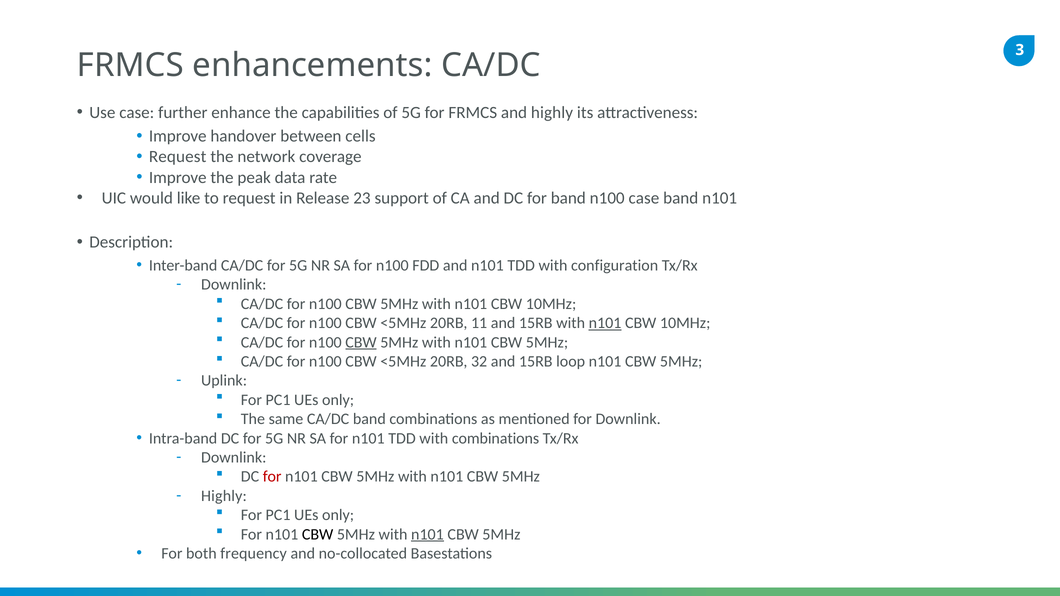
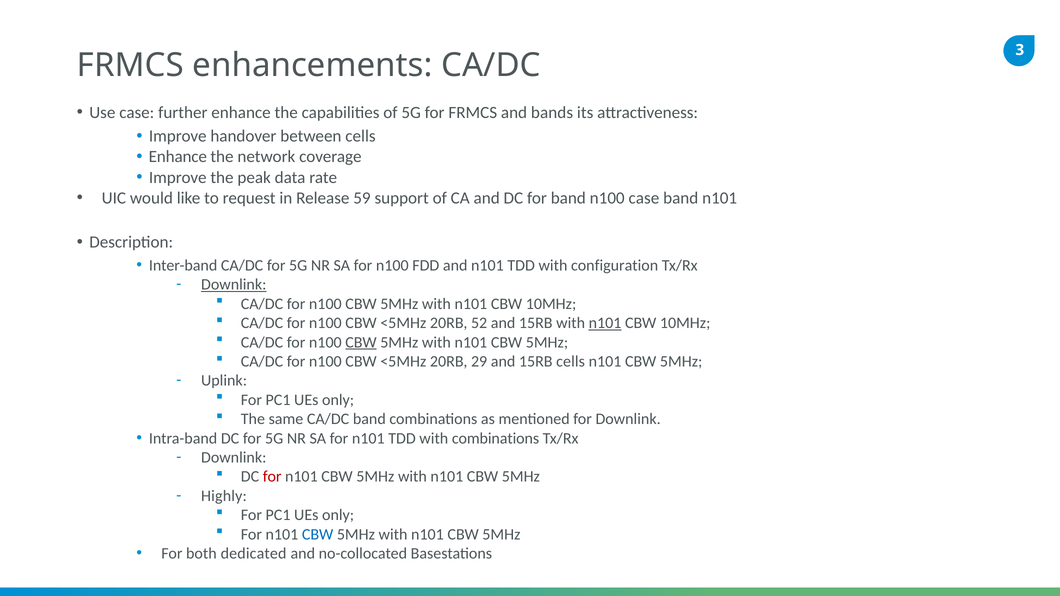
and highly: highly -> bands (552, 112)
Request: Request -> Enhance (178, 157)
23: 23 -> 59 (362, 198)
Downlink underline: none -> present (234, 285)
11: 11 -> 52 (479, 323)
32: 32 -> 29 (479, 362)
15RB loop: loop -> cells (571, 362)
CBW colour: black -> blue (318, 535)
n101 underline: present -> none (427, 535)
frequency: frequency -> dedicated (254, 554)
